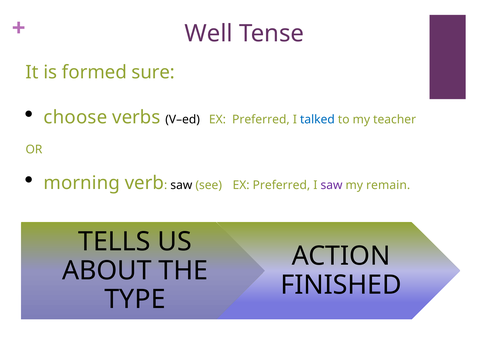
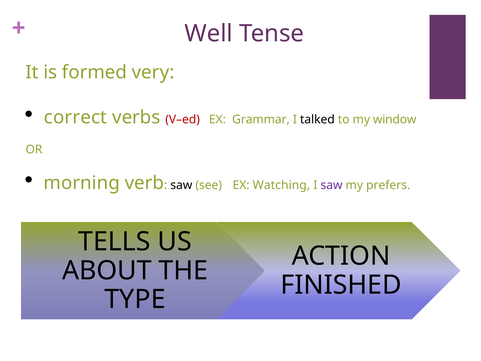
sure: sure -> very (153, 72)
choose: choose -> correct (75, 117)
V–ed colour: black -> red (183, 119)
Preferred: Preferred -> Grammar (261, 119)
talked colour: blue -> black (317, 119)
teacher: teacher -> window (395, 119)
see EX Preferred: Preferred -> Watching (281, 185)
remain: remain -> prefers (388, 185)
